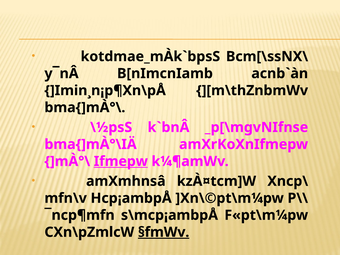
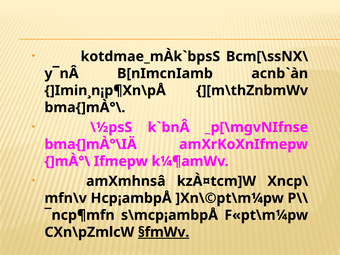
Ifmepw underline: present -> none (121, 161)
